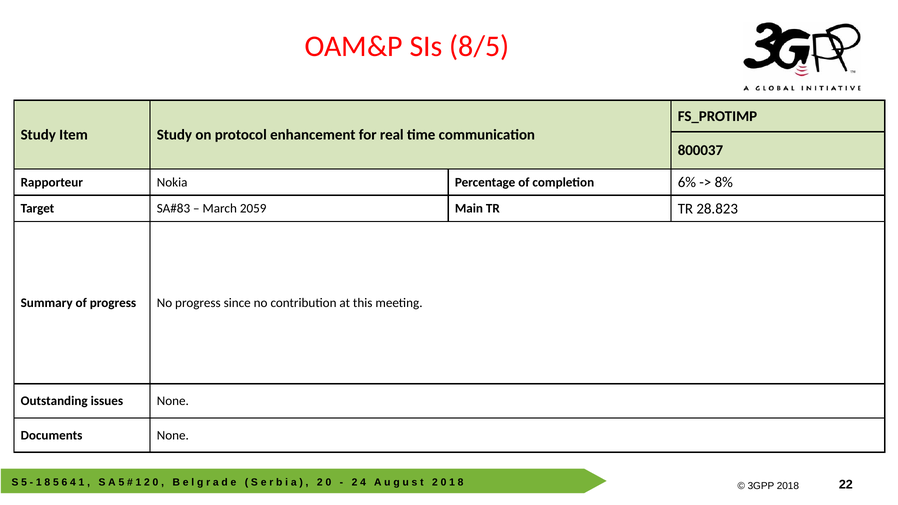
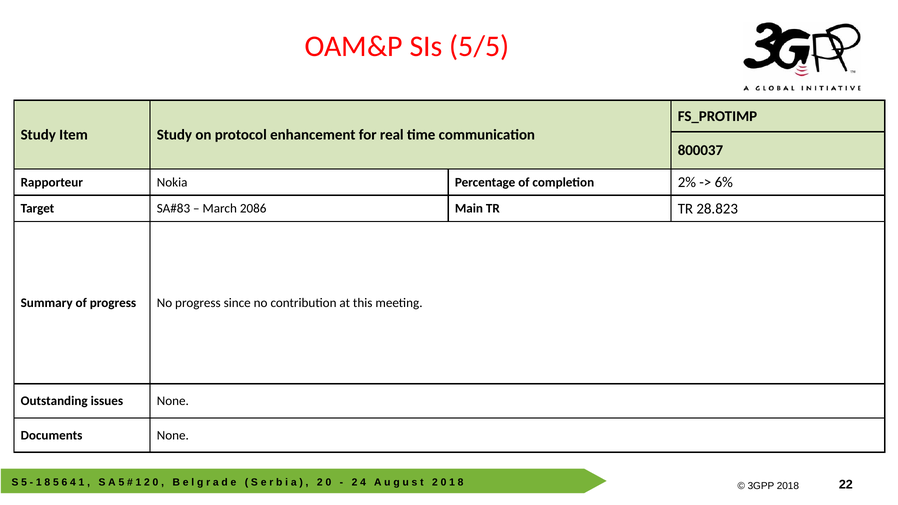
8/5: 8/5 -> 5/5 (479, 47)
6%: 6% -> 2% (687, 182)
8%: 8% -> 6% (724, 182)
2059: 2059 -> 2086 (253, 209)
